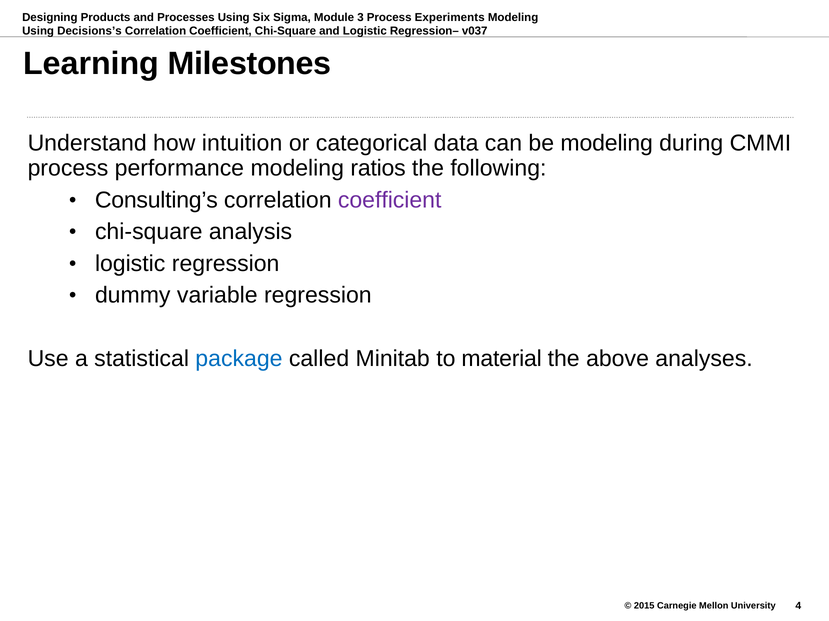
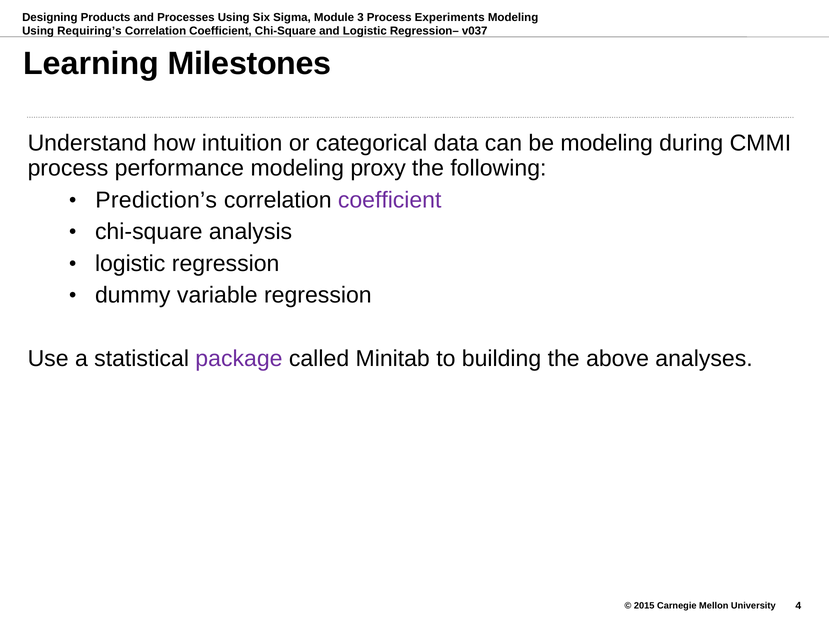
Decisions’s: Decisions’s -> Requiring’s (89, 31)
ratios: ratios -> proxy (378, 168)
Consulting’s: Consulting’s -> Prediction’s (156, 200)
package colour: blue -> purple (239, 359)
material: material -> building (502, 359)
